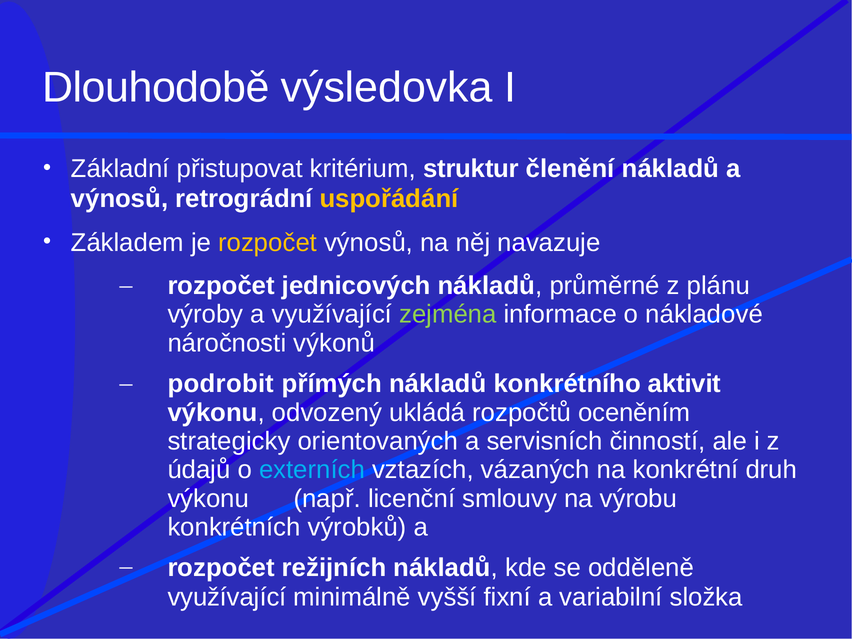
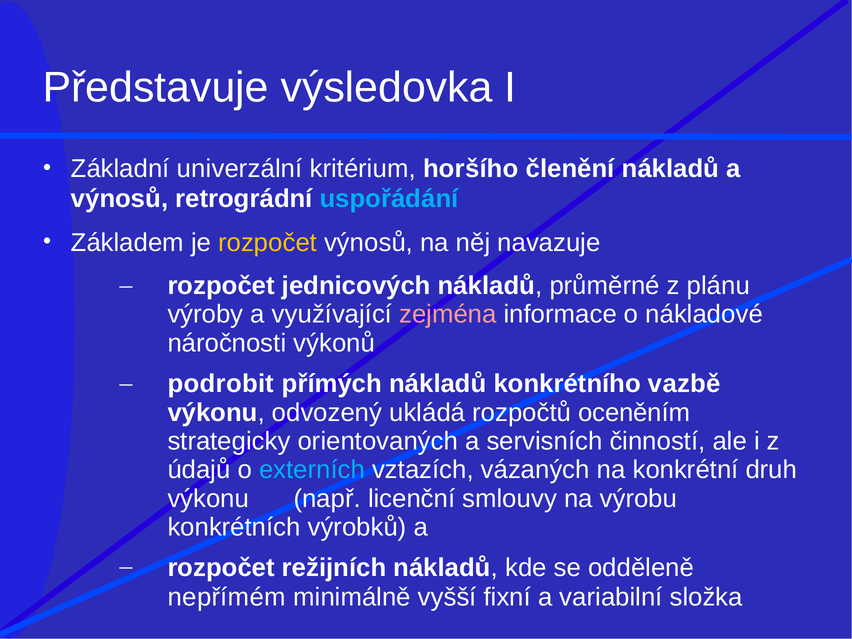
Dlouhodobě: Dlouhodobě -> Představuje (156, 87)
přistupovat: přistupovat -> univerzální (240, 169)
struktur: struktur -> horšího (471, 169)
uspořádání colour: yellow -> light blue (389, 199)
zejména colour: light green -> pink (448, 314)
aktivit: aktivit -> vazbě (684, 384)
využívající: využívající -> nepřímém (227, 597)
